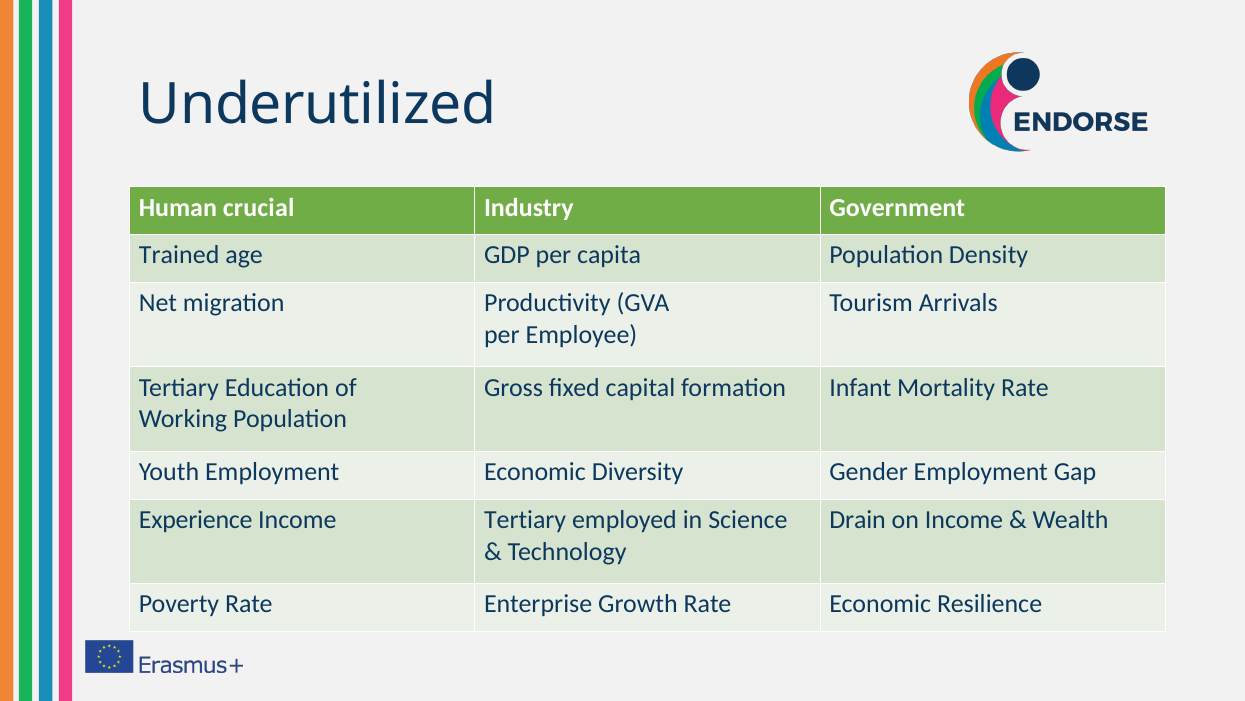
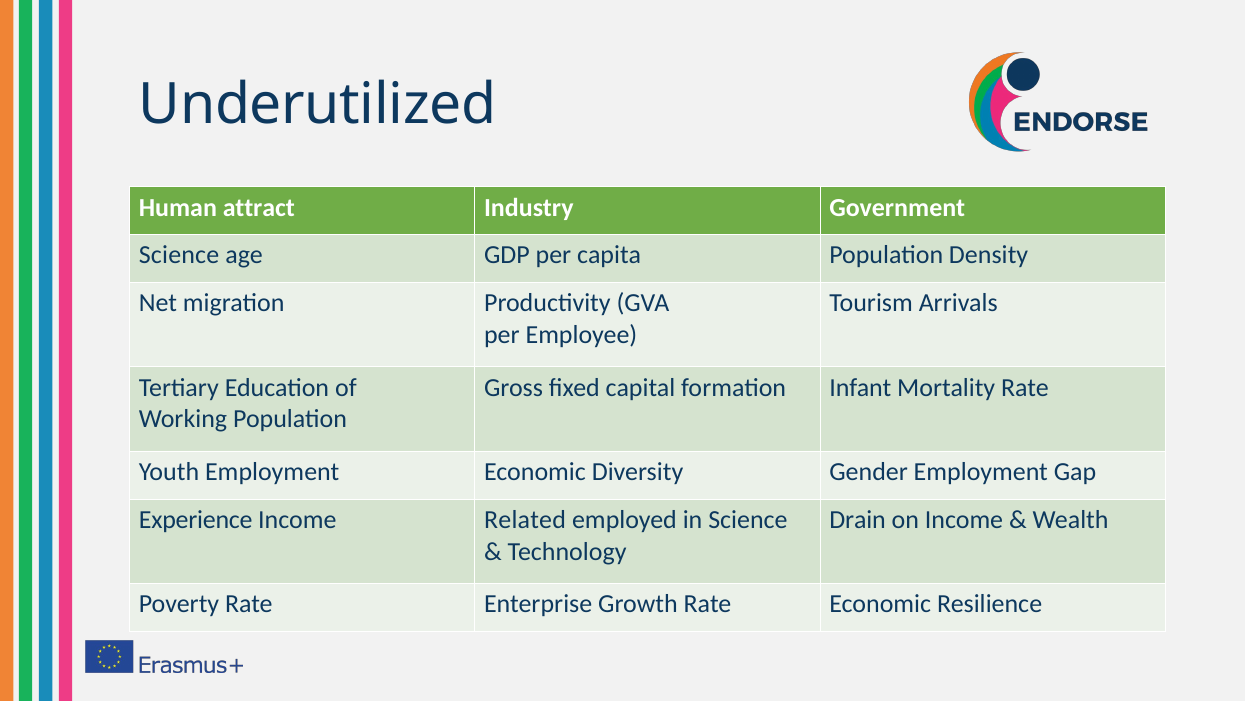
crucial: crucial -> attract (259, 207)
Trained: Trained -> Science (179, 255)
Income Tertiary: Tertiary -> Related (525, 519)
